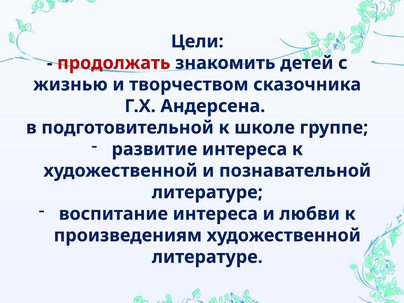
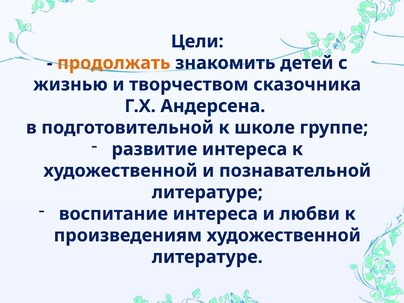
продолжать colour: red -> orange (114, 63)
